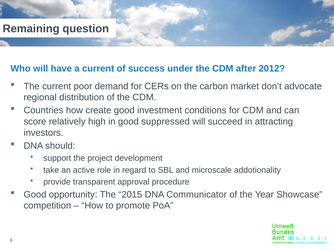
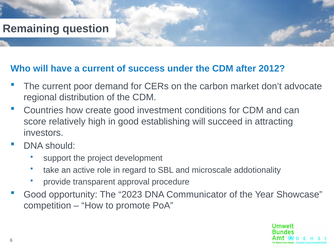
suppressed: suppressed -> establishing (166, 121)
2015: 2015 -> 2023 (130, 194)
